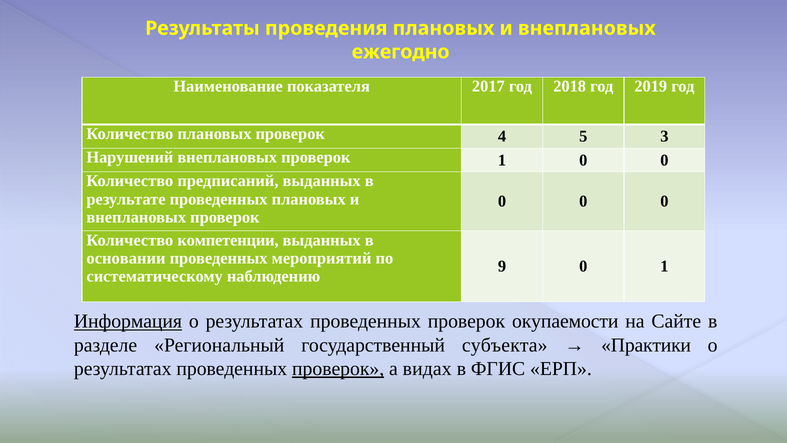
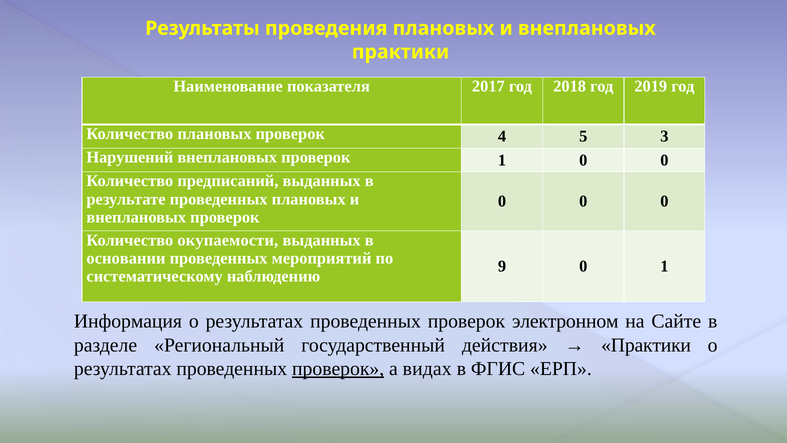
ежегодно: ежегодно -> практики (401, 52)
компетенции: компетенции -> окупаемости (228, 240)
Информация underline: present -> none (128, 321)
окупаемости: окупаемости -> электронном (565, 321)
субъекта: субъекта -> действия (505, 345)
